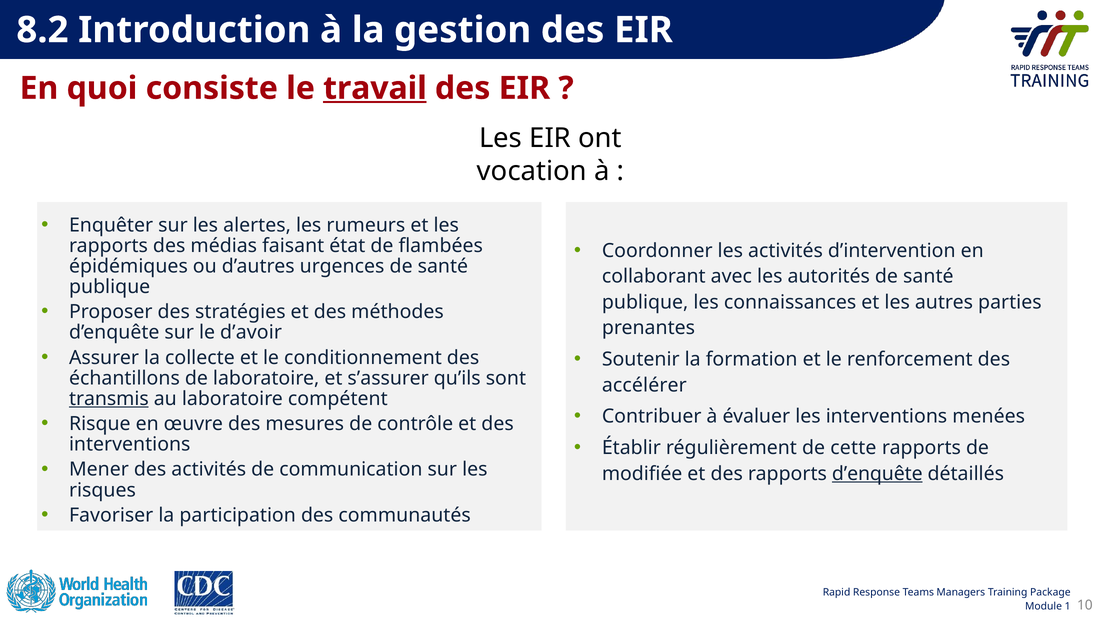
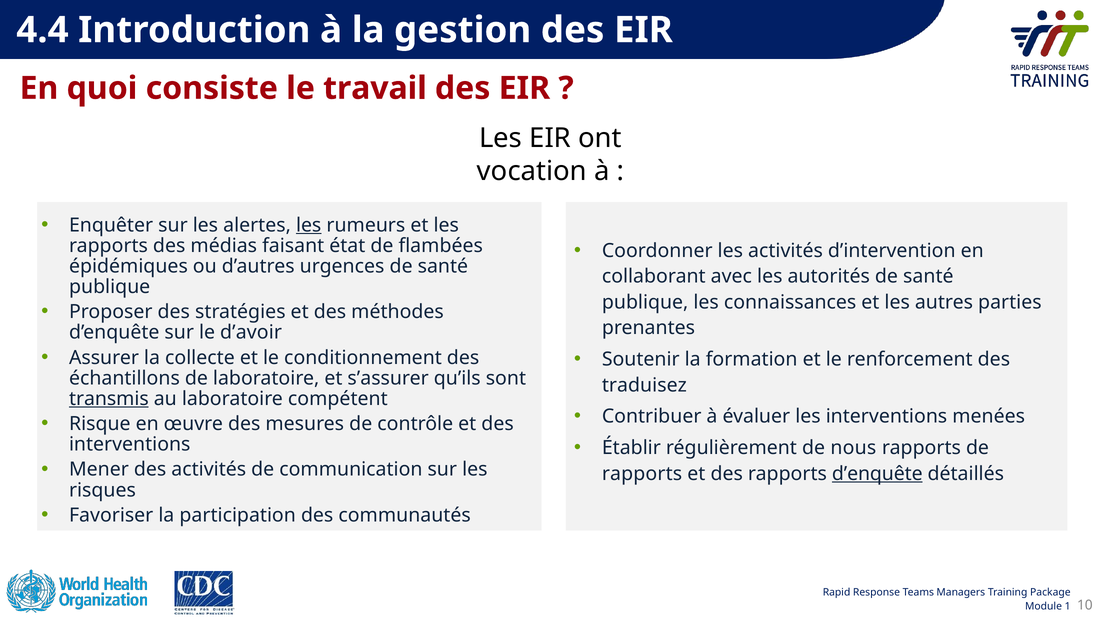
8.2: 8.2 -> 4.4 (42, 30)
travail underline: present -> none (375, 88)
les underline: none -> present (309, 225)
accélérer: accélérer -> traduisez (644, 385)
cette: cette -> nous (853, 448)
modifiée: modifiée -> rapports (642, 474)
